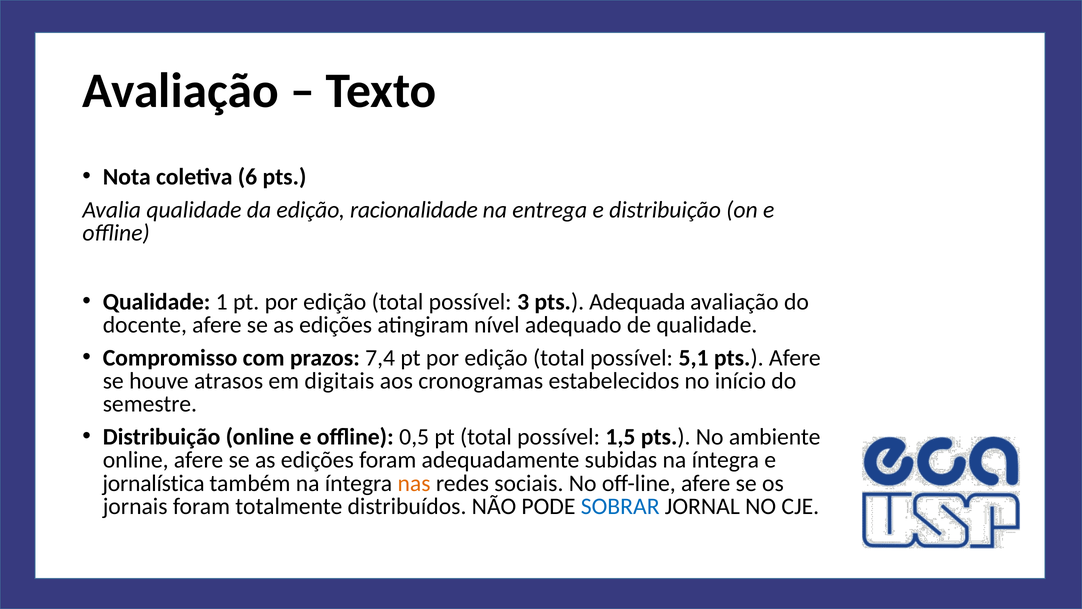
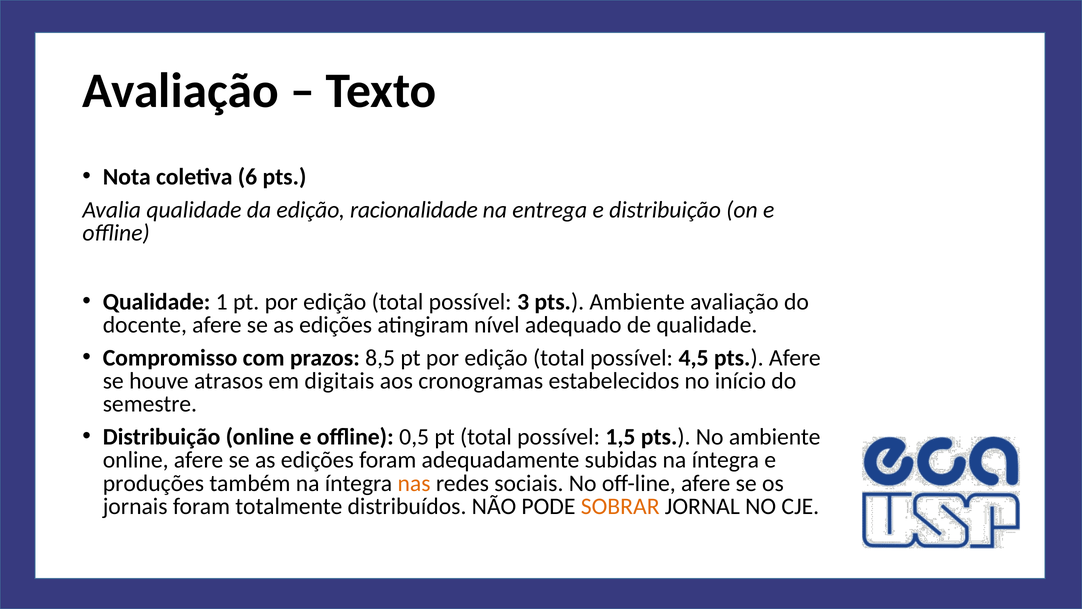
pts Adequada: Adequada -> Ambiente (637, 302)
7,4: 7,4 -> 8,5 (380, 358)
5,1: 5,1 -> 4,5 (694, 358)
jornalística: jornalística -> produções (153, 483)
SOBRAR colour: blue -> orange (620, 506)
